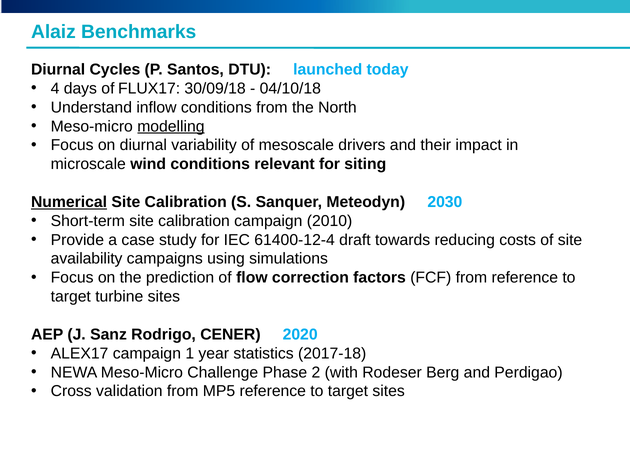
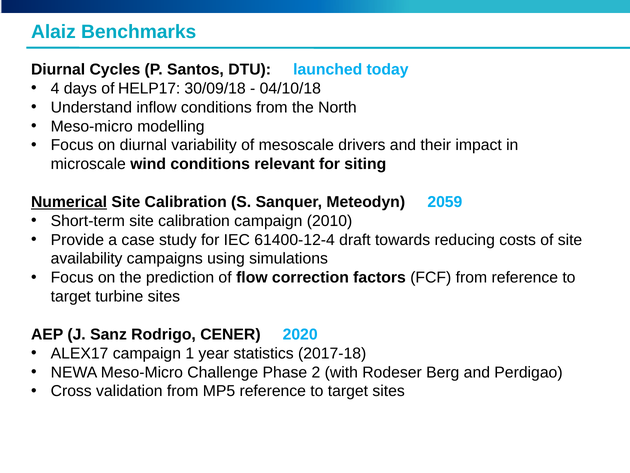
FLUX17: FLUX17 -> HELP17 (149, 88)
modelling underline: present -> none (171, 126)
2030: 2030 -> 2059 (445, 202)
